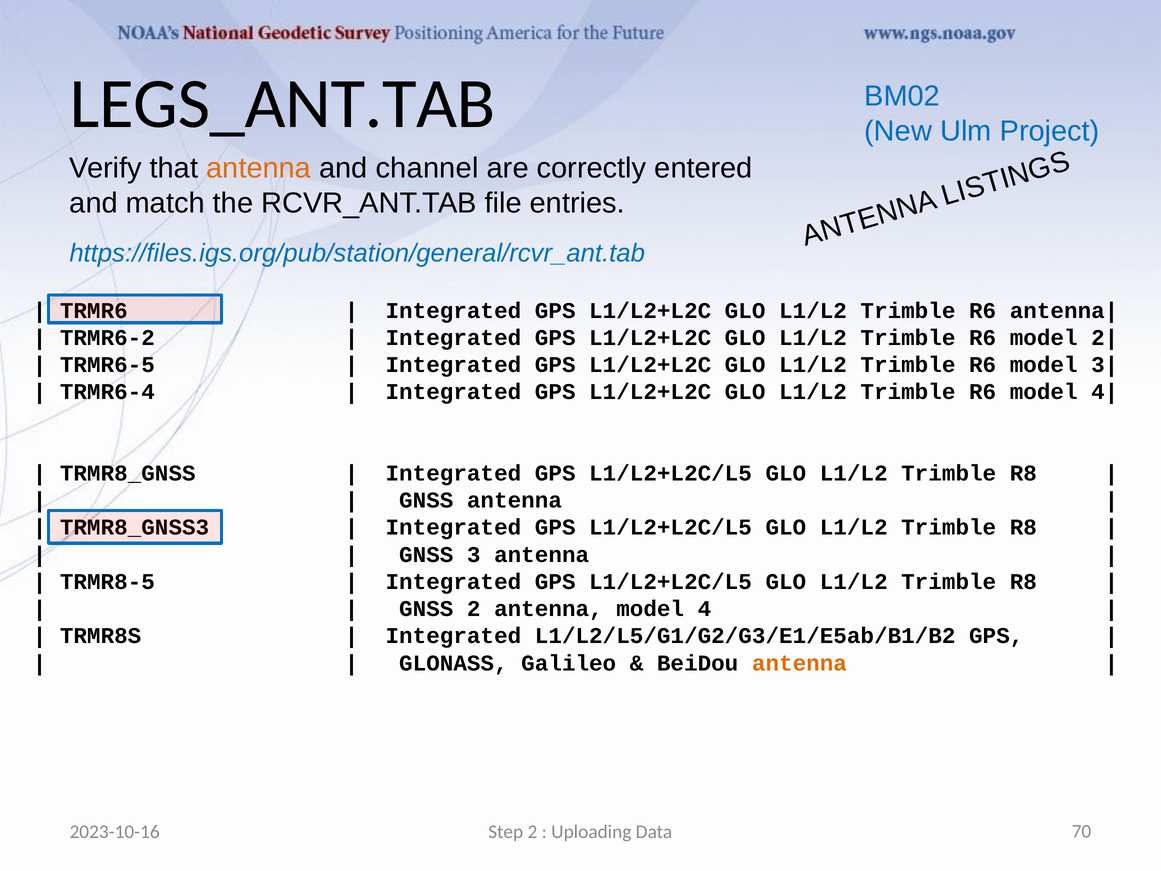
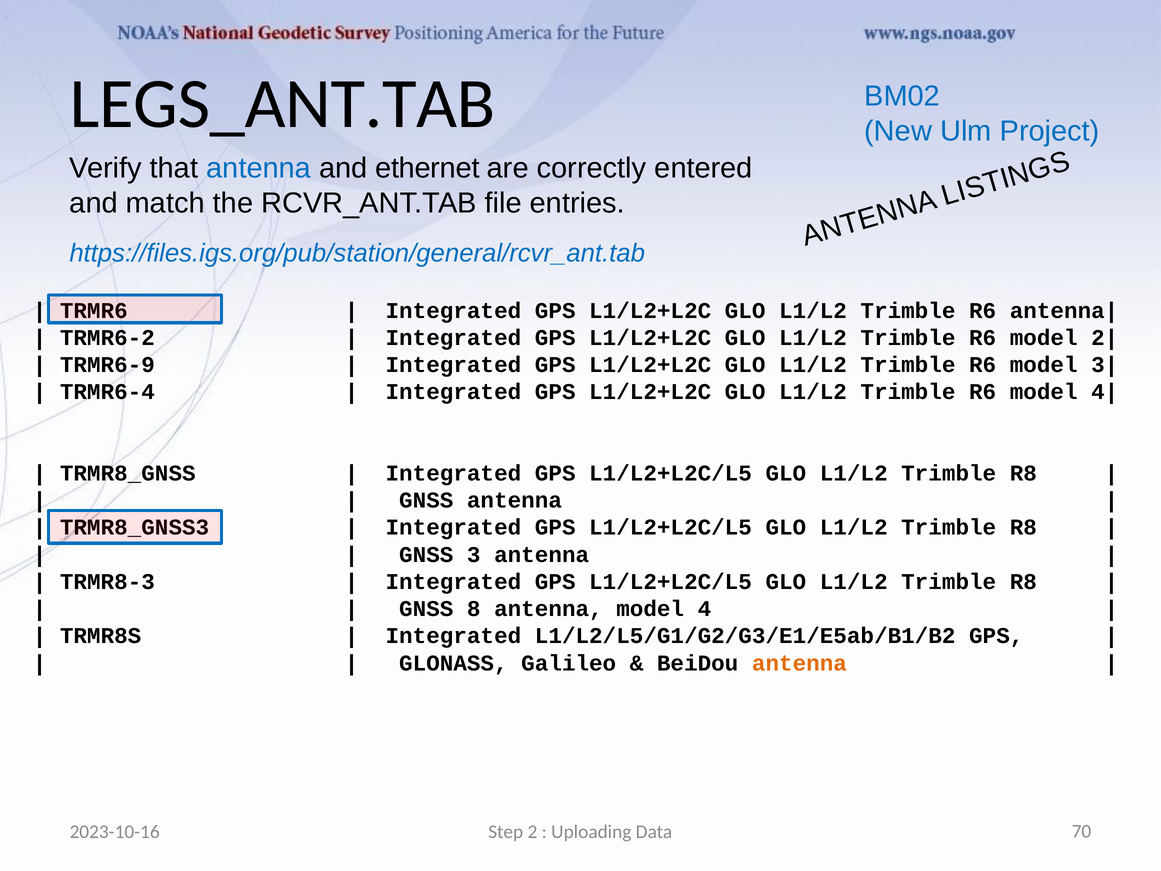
antenna colour: orange -> blue (259, 168)
channel: channel -> ethernet (427, 168)
TRMR6-5: TRMR6-5 -> TRMR6-9 (107, 365)
TRMR8-5: TRMR8-5 -> TRMR8-3 (107, 582)
GNSS 2: 2 -> 8 (474, 609)
